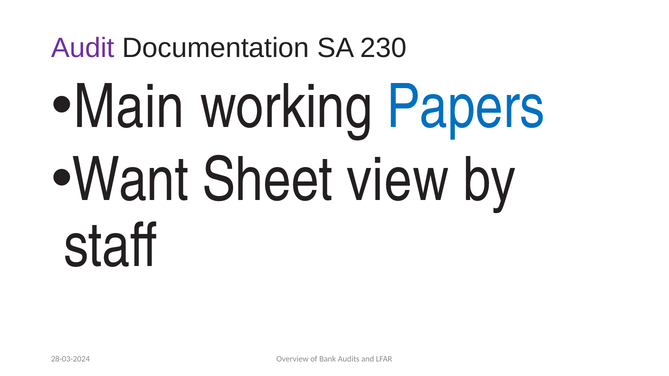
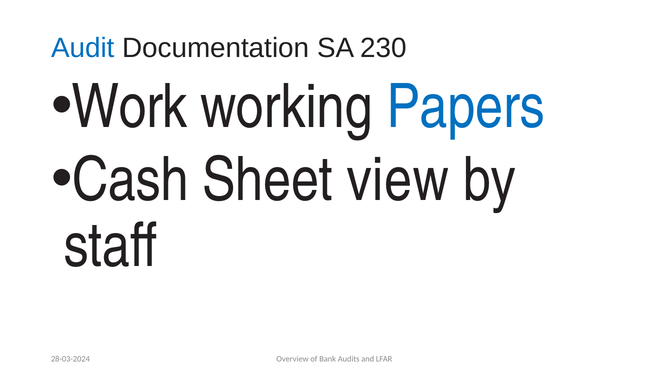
Audit colour: purple -> blue (83, 48)
Main: Main -> Work (130, 107)
Want: Want -> Cash (130, 180)
